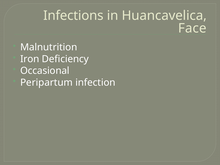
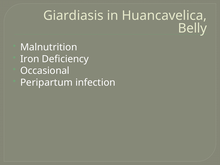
Infections: Infections -> Giardiasis (73, 16)
Face: Face -> Belly (192, 28)
